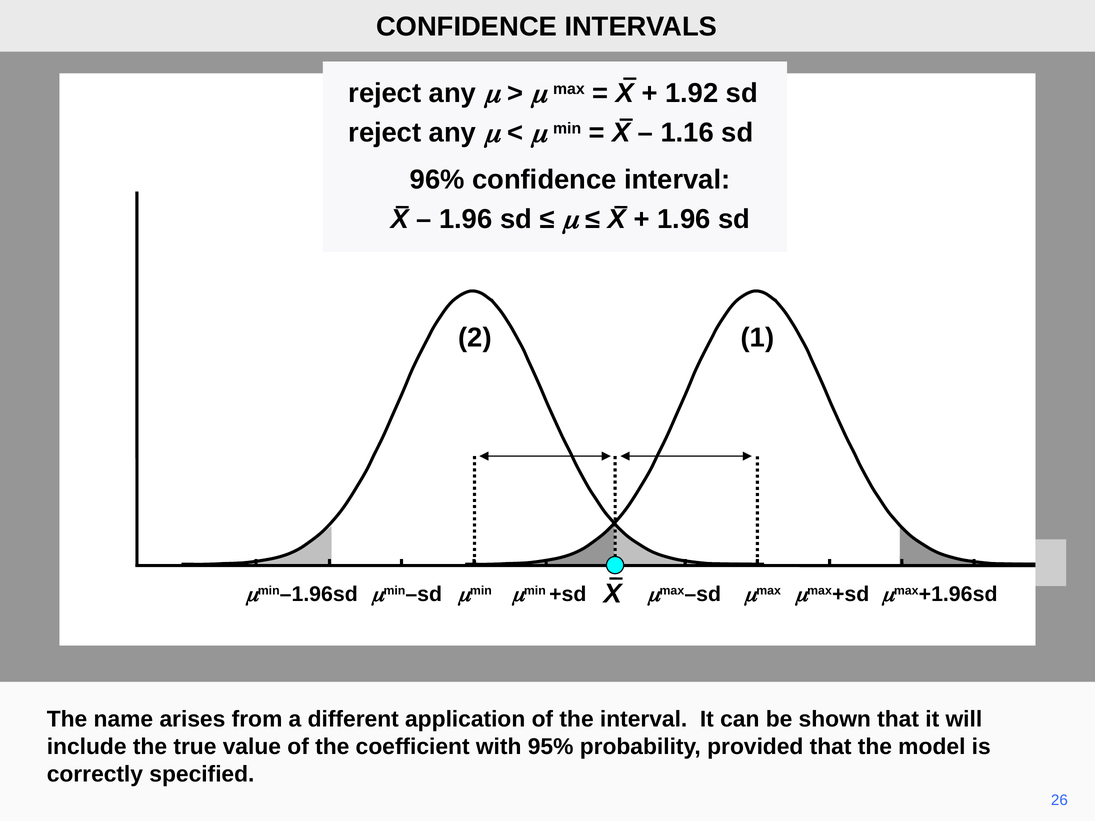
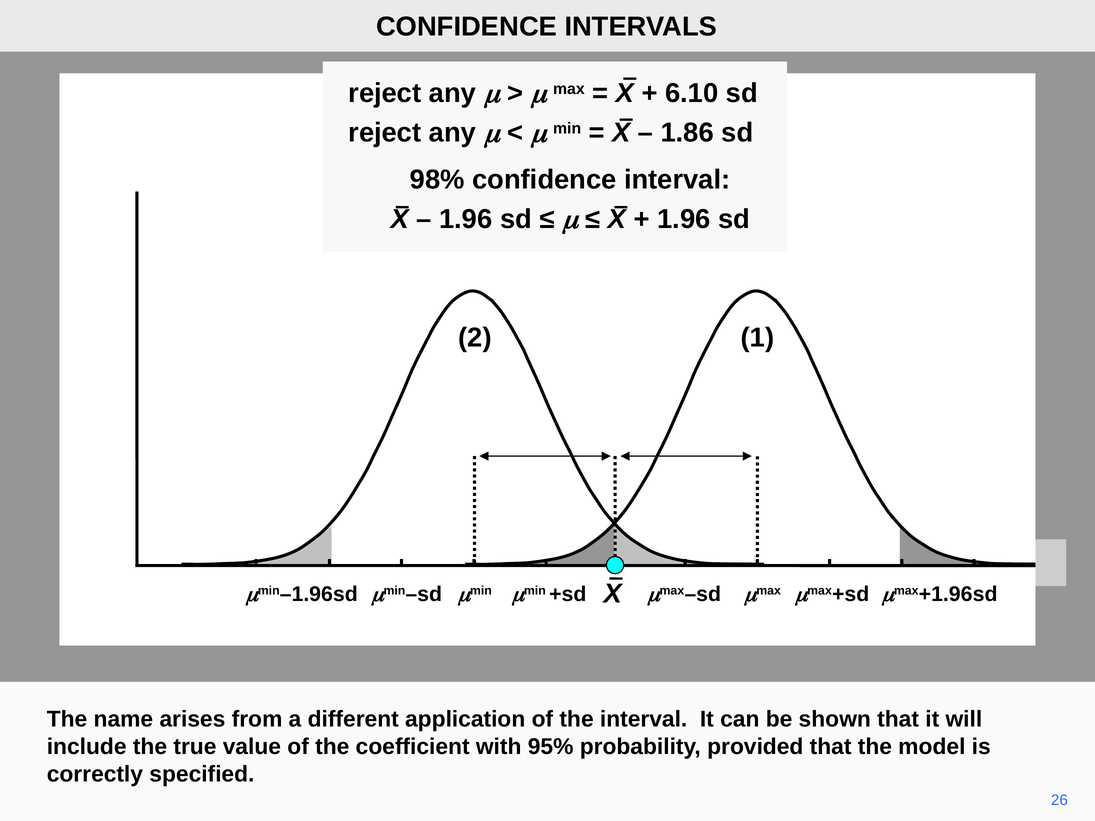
1.92: 1.92 -> 6.10 (692, 93)
1.16: 1.16 -> 1.86 (687, 133)
96%: 96% -> 98% (437, 180)
